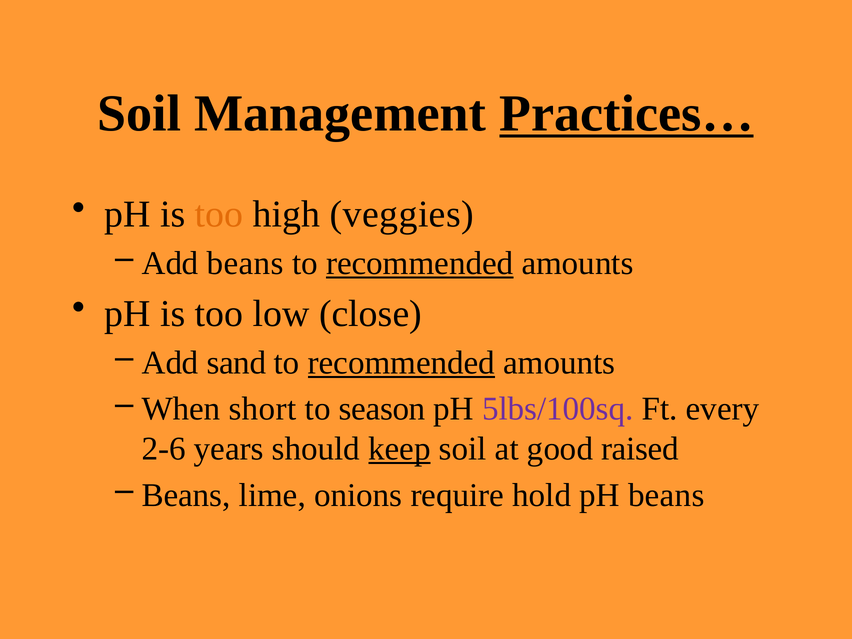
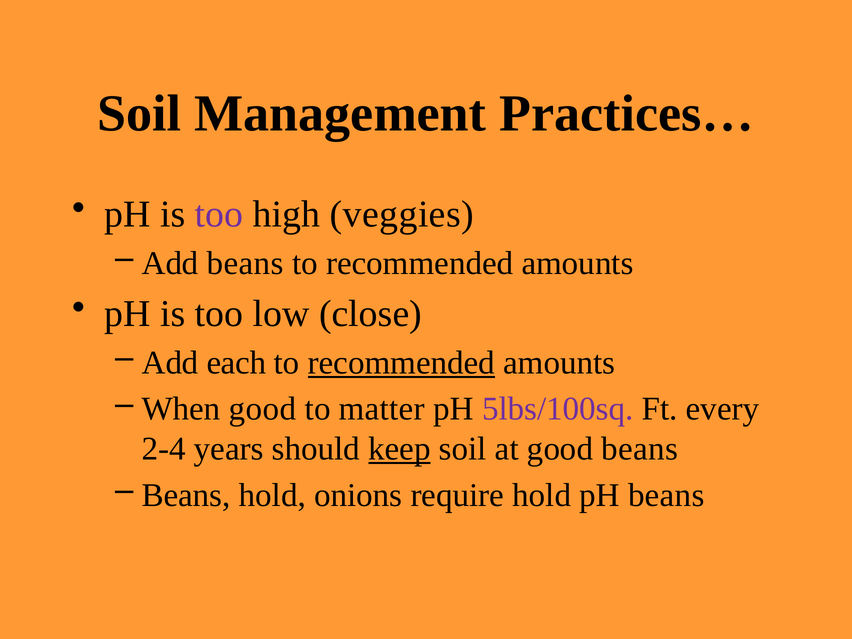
Practices… underline: present -> none (626, 114)
too colour: orange -> purple (219, 214)
recommended underline: present -> none (420, 263)
sand: sand -> each (236, 363)
When short: short -> good (263, 409)
season: season -> matter (382, 409)
2-6: 2-6 -> 2-4 (164, 449)
good raised: raised -> beans (640, 449)
Beans lime: lime -> hold (272, 495)
